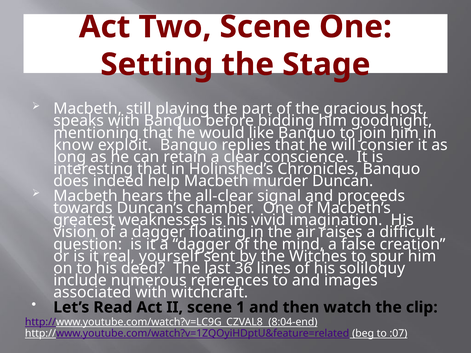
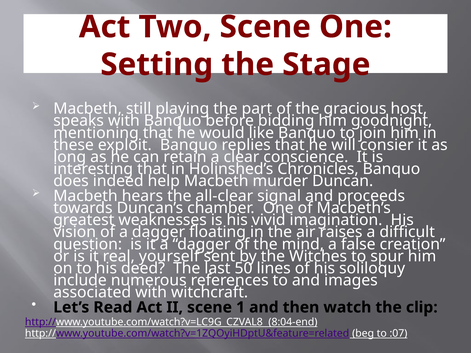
know: know -> these (74, 145)
36: 36 -> 50 (244, 268)
